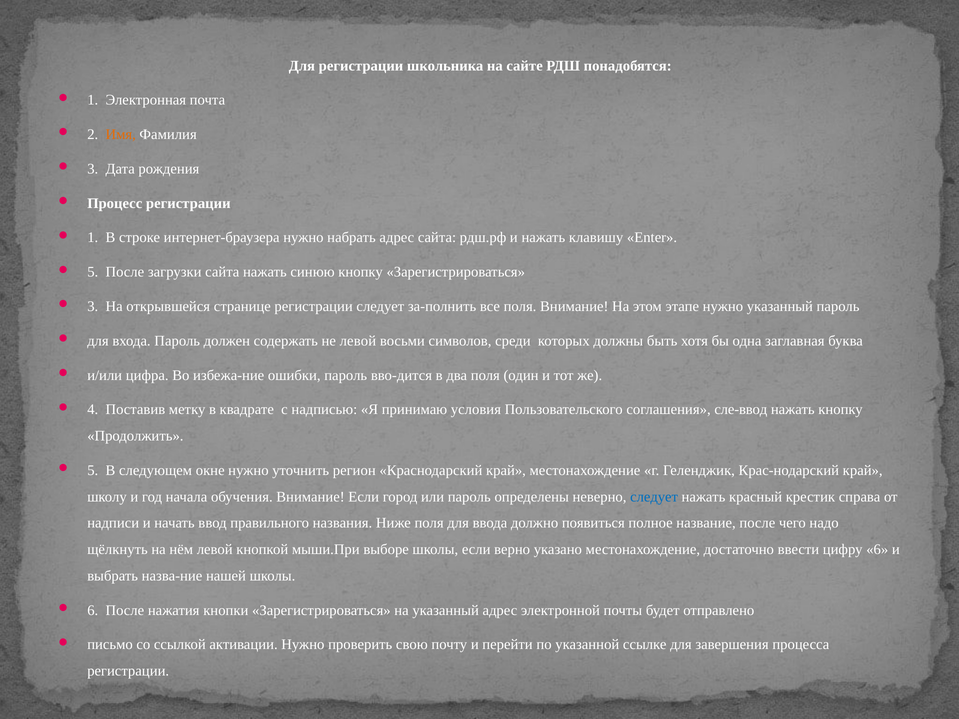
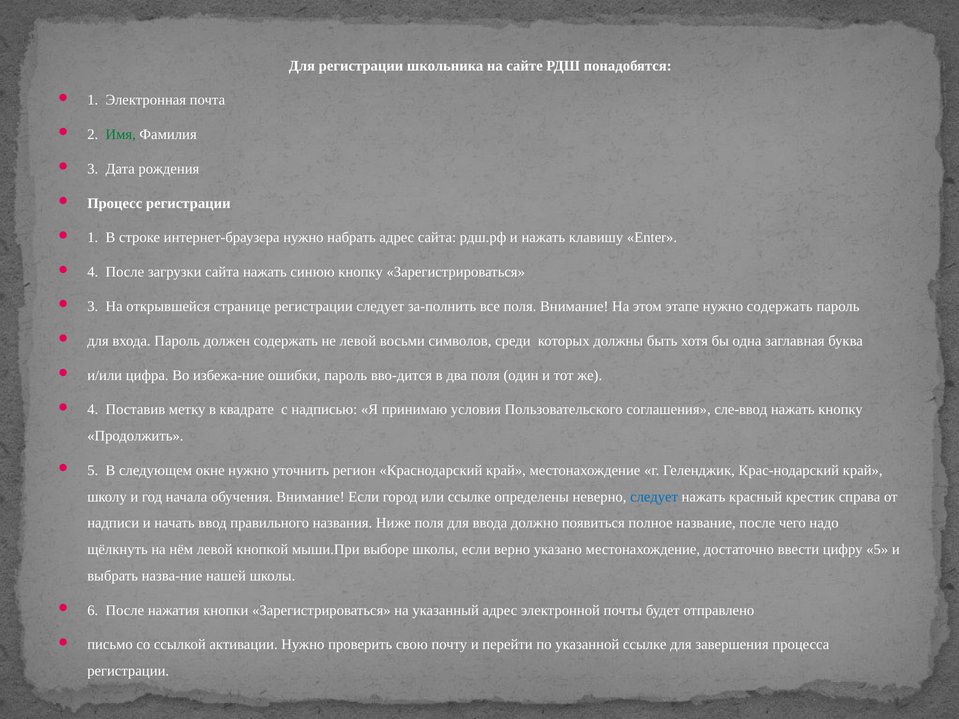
Имя colour: orange -> green (121, 135)
5: 5 -> 4 (93, 272)
нужно указанный: указанный -> содержать (780, 307)
или пароль: пароль -> ссылке (469, 497)
цифру 6: 6 -> 5 (877, 550)
